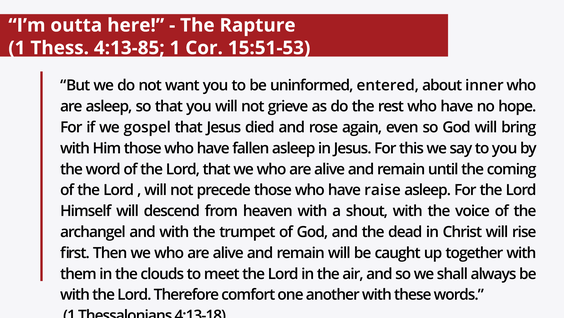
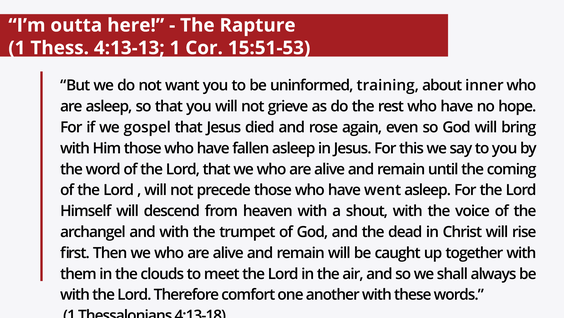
4:13-85: 4:13-85 -> 4:13-13 (129, 48)
entered: entered -> training (388, 86)
raise: raise -> went (383, 190)
